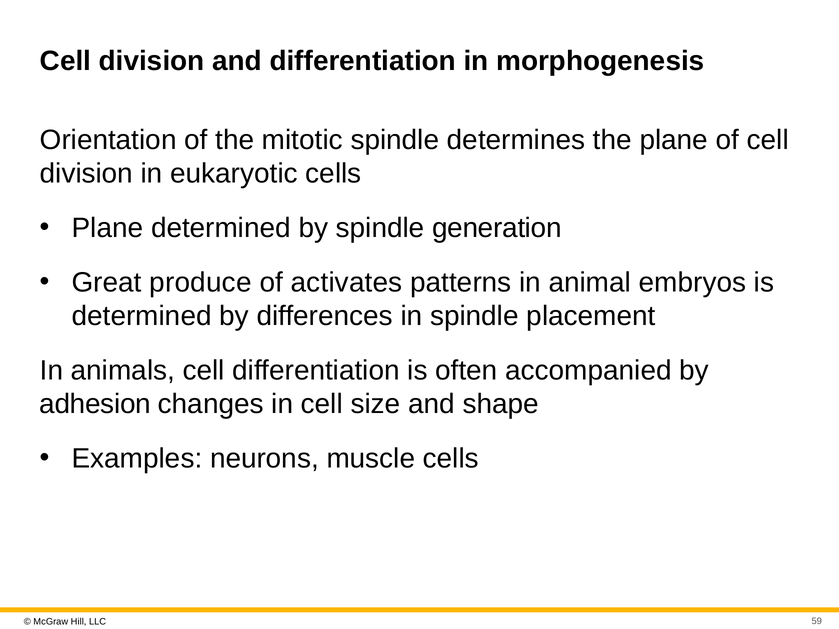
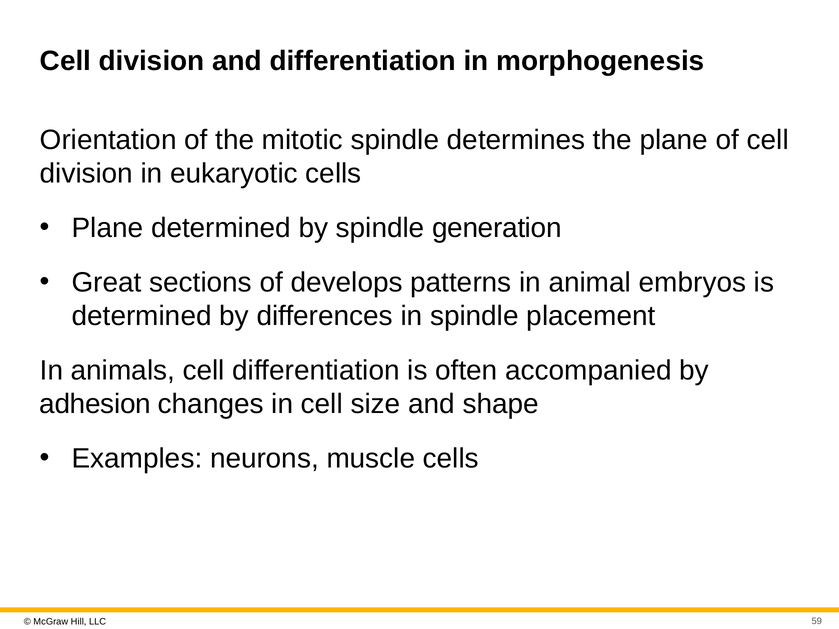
produce: produce -> sections (201, 283)
activates: activates -> develops (347, 283)
